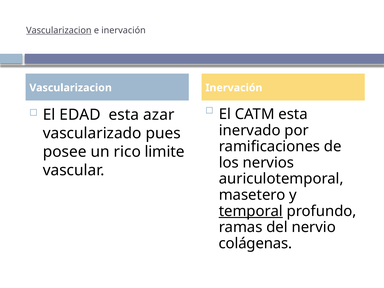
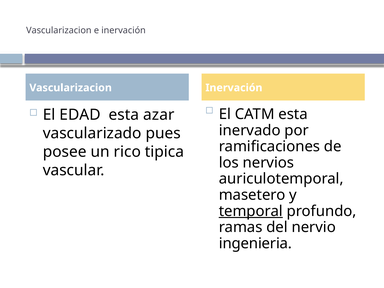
Vascularizacion underline: present -> none (59, 30)
limite: limite -> tipica (164, 152)
colágenas: colágenas -> ingenieria (255, 243)
